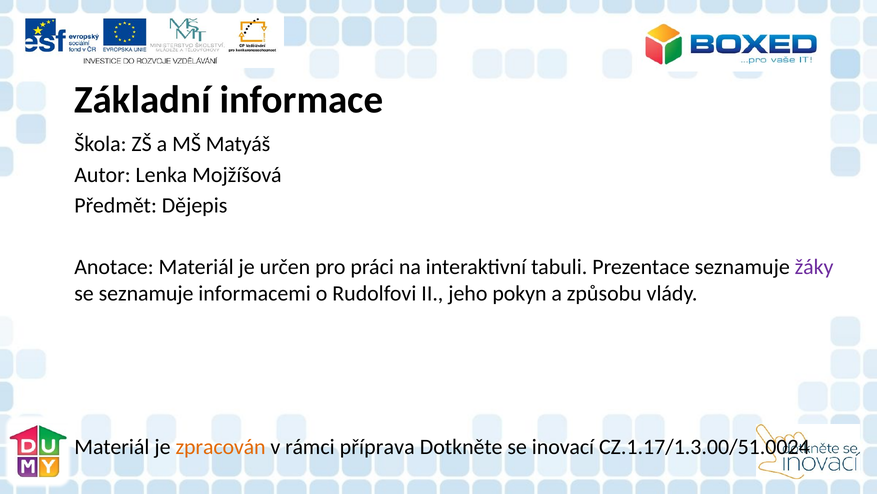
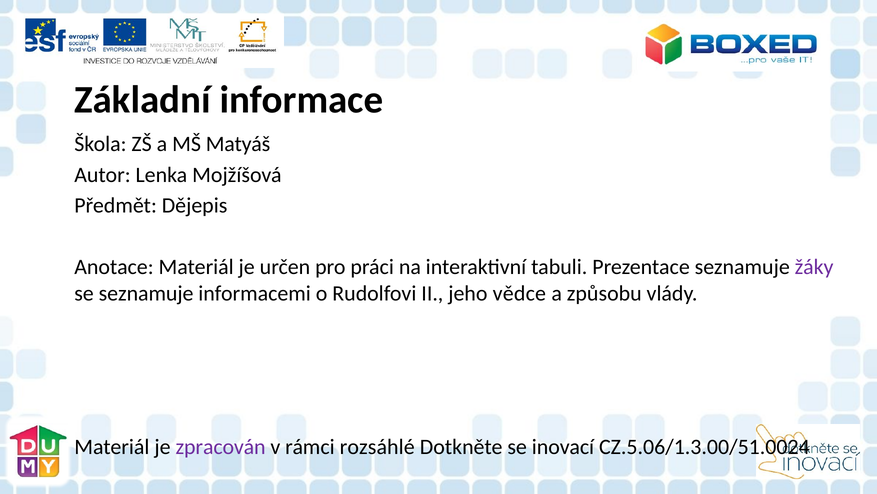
pokyn: pokyn -> vědce (519, 293)
zpracován colour: orange -> purple (221, 447)
příprava: příprava -> rozsáhlé (377, 447)
CZ.1.17/1.3.00/51.0024: CZ.1.17/1.3.00/51.0024 -> CZ.5.06/1.3.00/51.0024 (704, 447)
